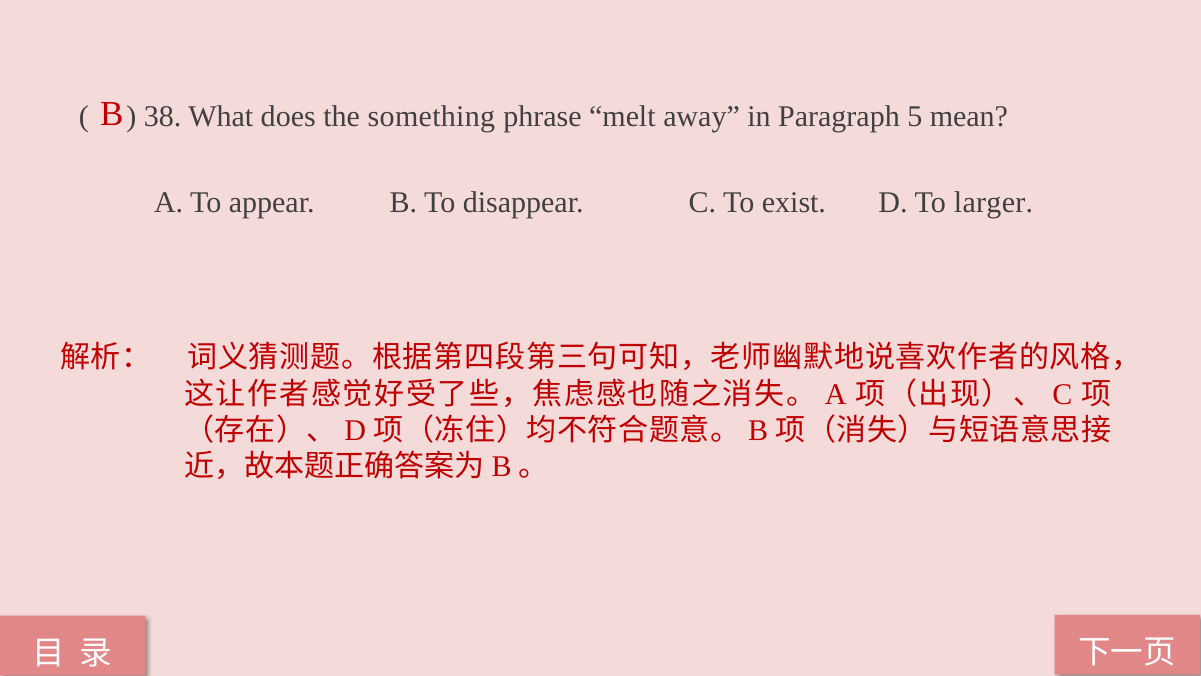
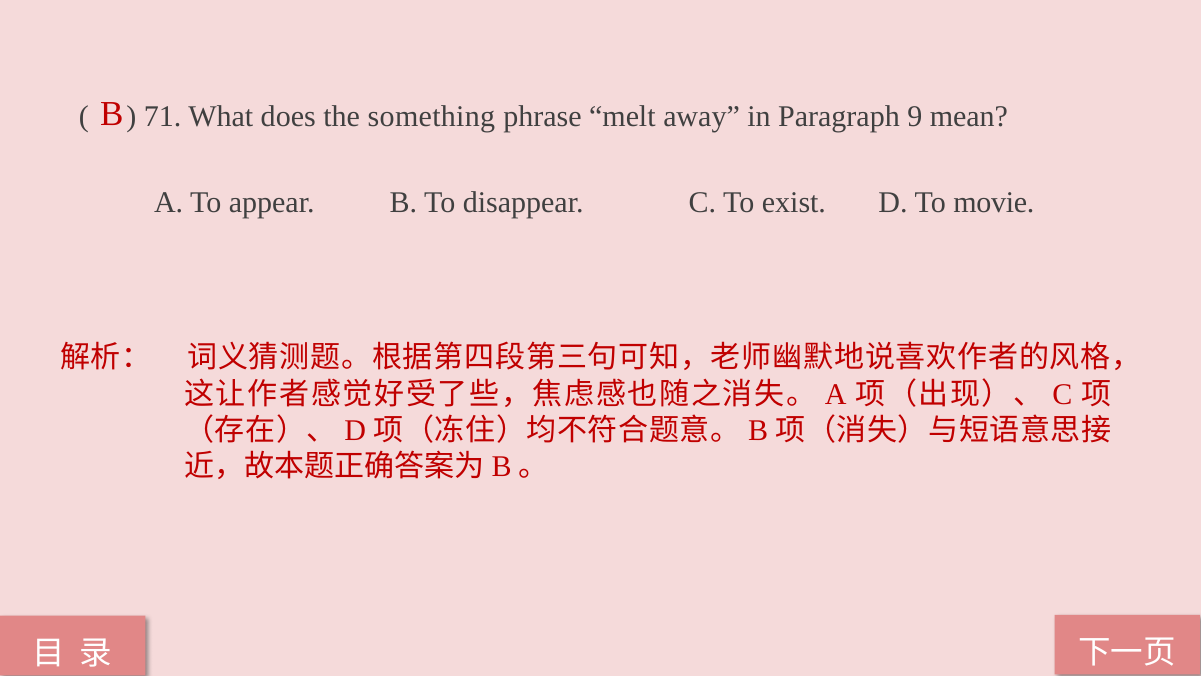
38: 38 -> 71 (163, 116)
5: 5 -> 9 (915, 116)
larger: larger -> movie (994, 203)
